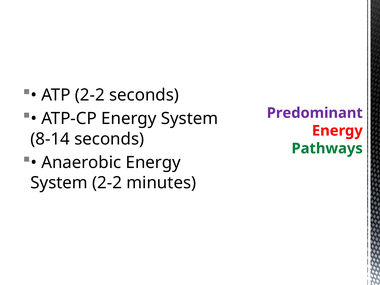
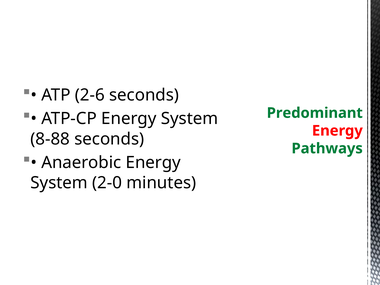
ATP 2-2: 2-2 -> 2-6 (90, 95)
Predominant colour: purple -> green (315, 113)
8-14: 8-14 -> 8-88 (50, 139)
System 2-2: 2-2 -> 2-0 (107, 183)
